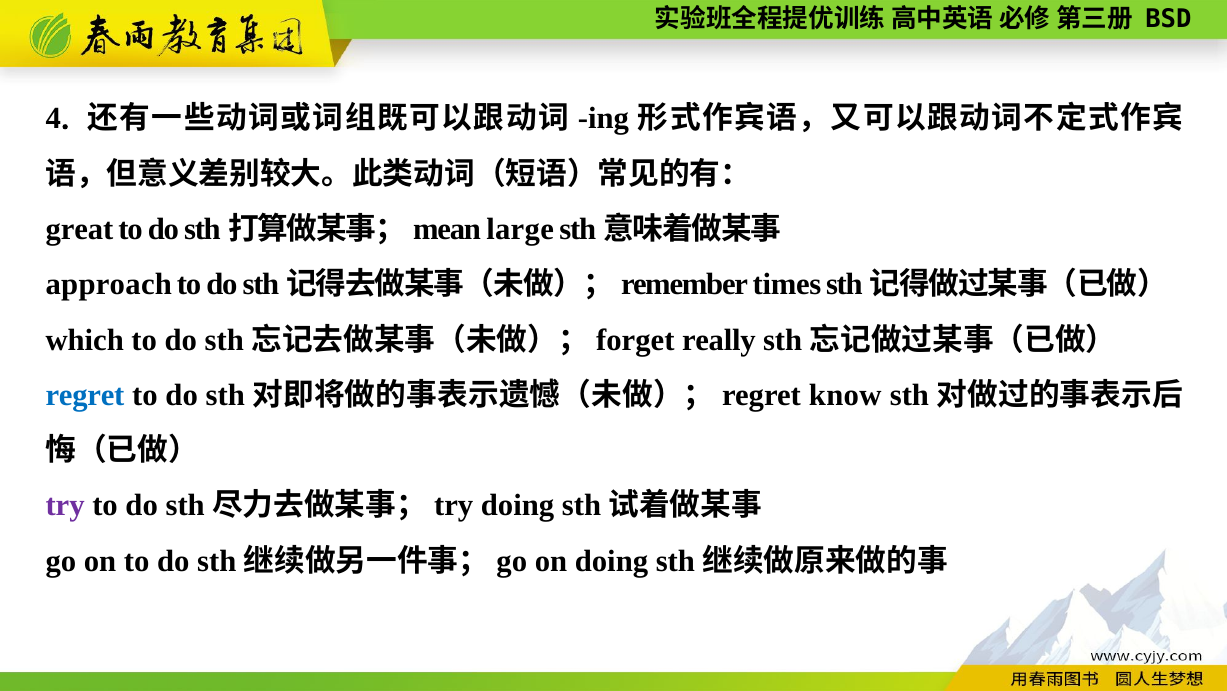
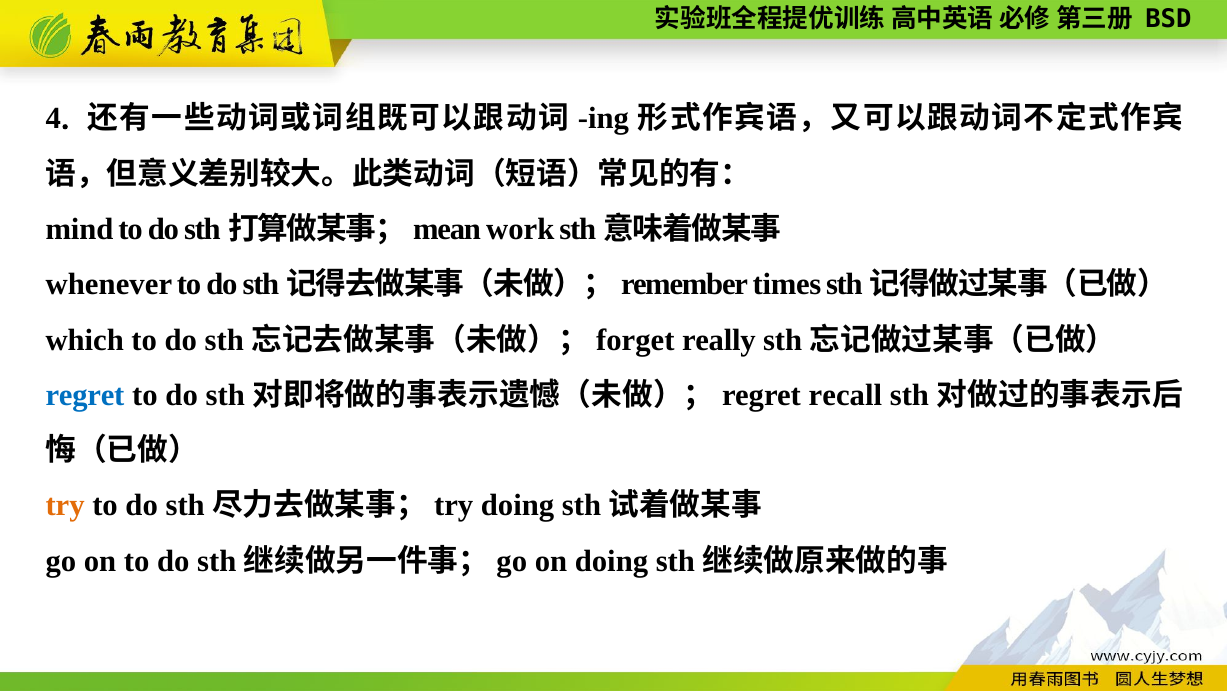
great: great -> mind (79, 229)
large: large -> work (520, 229)
approach: approach -> whenever (109, 284)
know: know -> recall (845, 395)
try colour: purple -> orange (65, 505)
